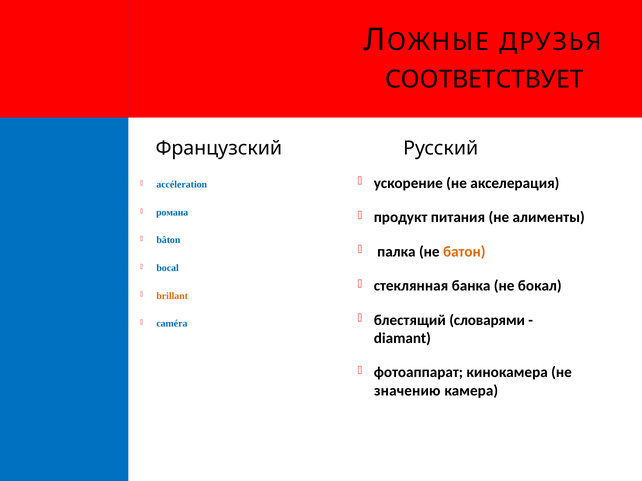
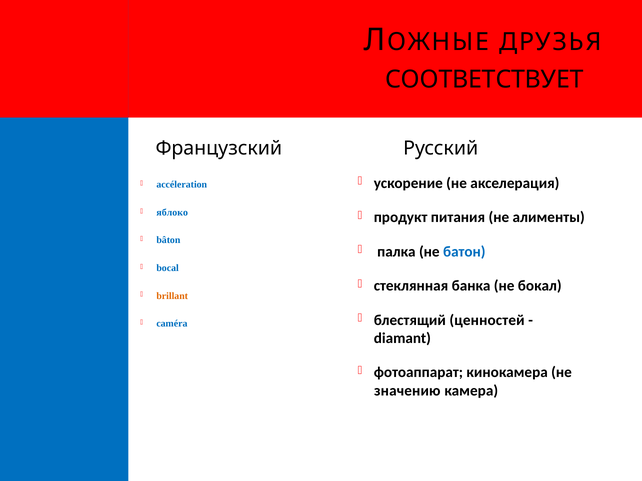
романа: романа -> яблоко (172, 213)
батон colour: orange -> blue (464, 252)
словарями: словарями -> ценностей (487, 320)
